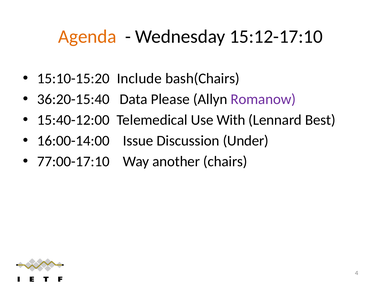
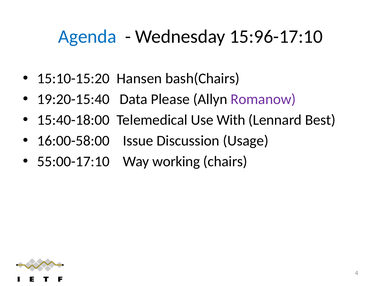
Agenda colour: orange -> blue (87, 37)
15:12-17:10: 15:12-17:10 -> 15:96-17:10 (276, 37)
Include: Include -> Hansen (139, 78)
36:20-15:40: 36:20-15:40 -> 19:20-15:40 (73, 99)
15:40-12:00: 15:40-12:00 -> 15:40-18:00 (73, 120)
16:00-14:00: 16:00-14:00 -> 16:00-58:00 (73, 141)
Under: Under -> Usage (246, 141)
77:00-17:10: 77:00-17:10 -> 55:00-17:10 (73, 161)
another: another -> working (176, 161)
